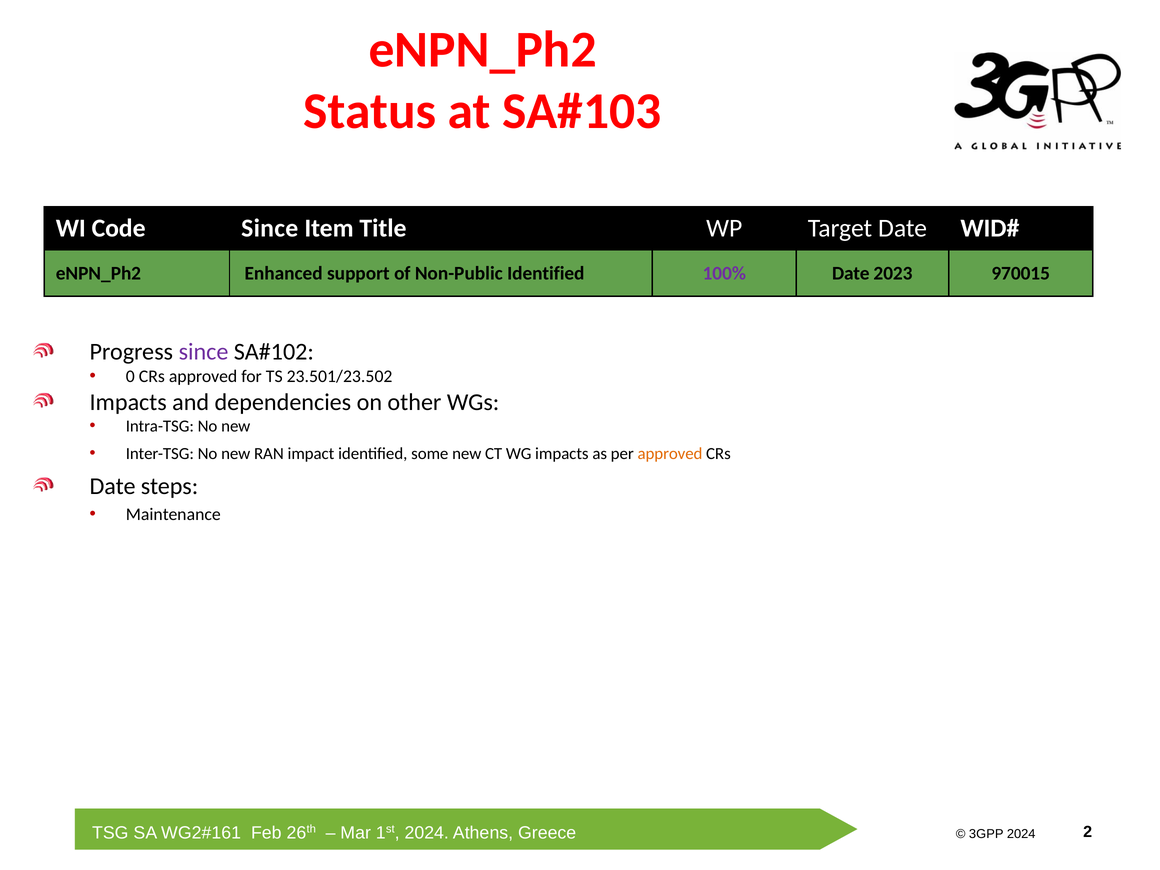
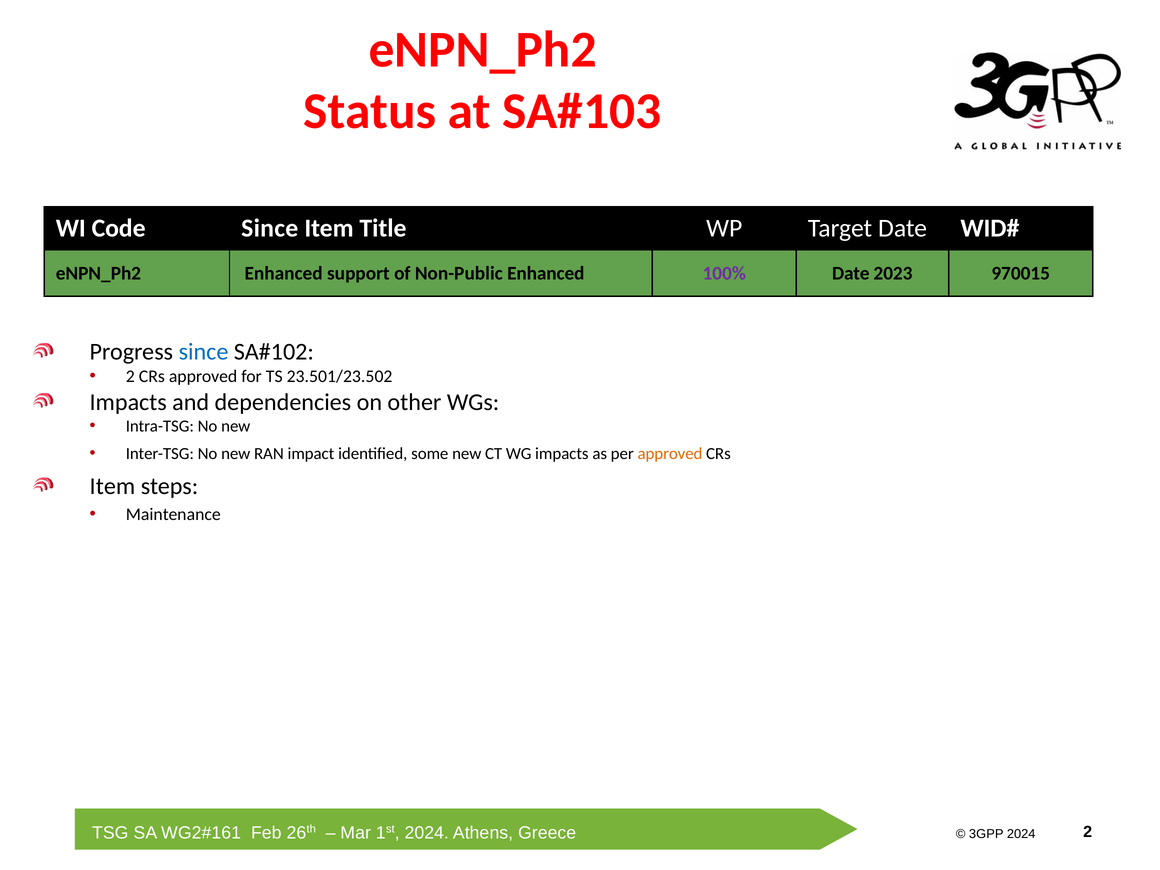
Non-Public Identified: Identified -> Enhanced (546, 273)
since colour: purple -> blue (204, 352)
0: 0 -> 2 (130, 377)
Date: Date -> Item (112, 486)
